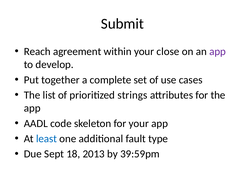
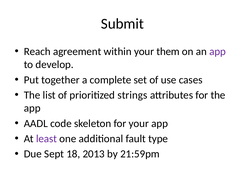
close: close -> them (168, 51)
least colour: blue -> purple (46, 139)
39:59pm: 39:59pm -> 21:59pm (140, 154)
